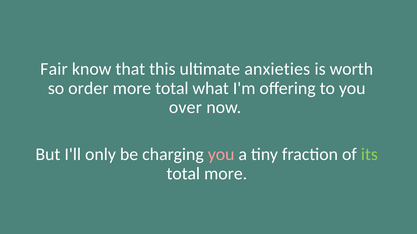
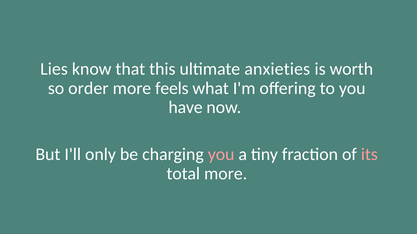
Fair: Fair -> Lies (54, 69)
more total: total -> feels (172, 88)
over: over -> have (186, 108)
its colour: light green -> pink (369, 155)
